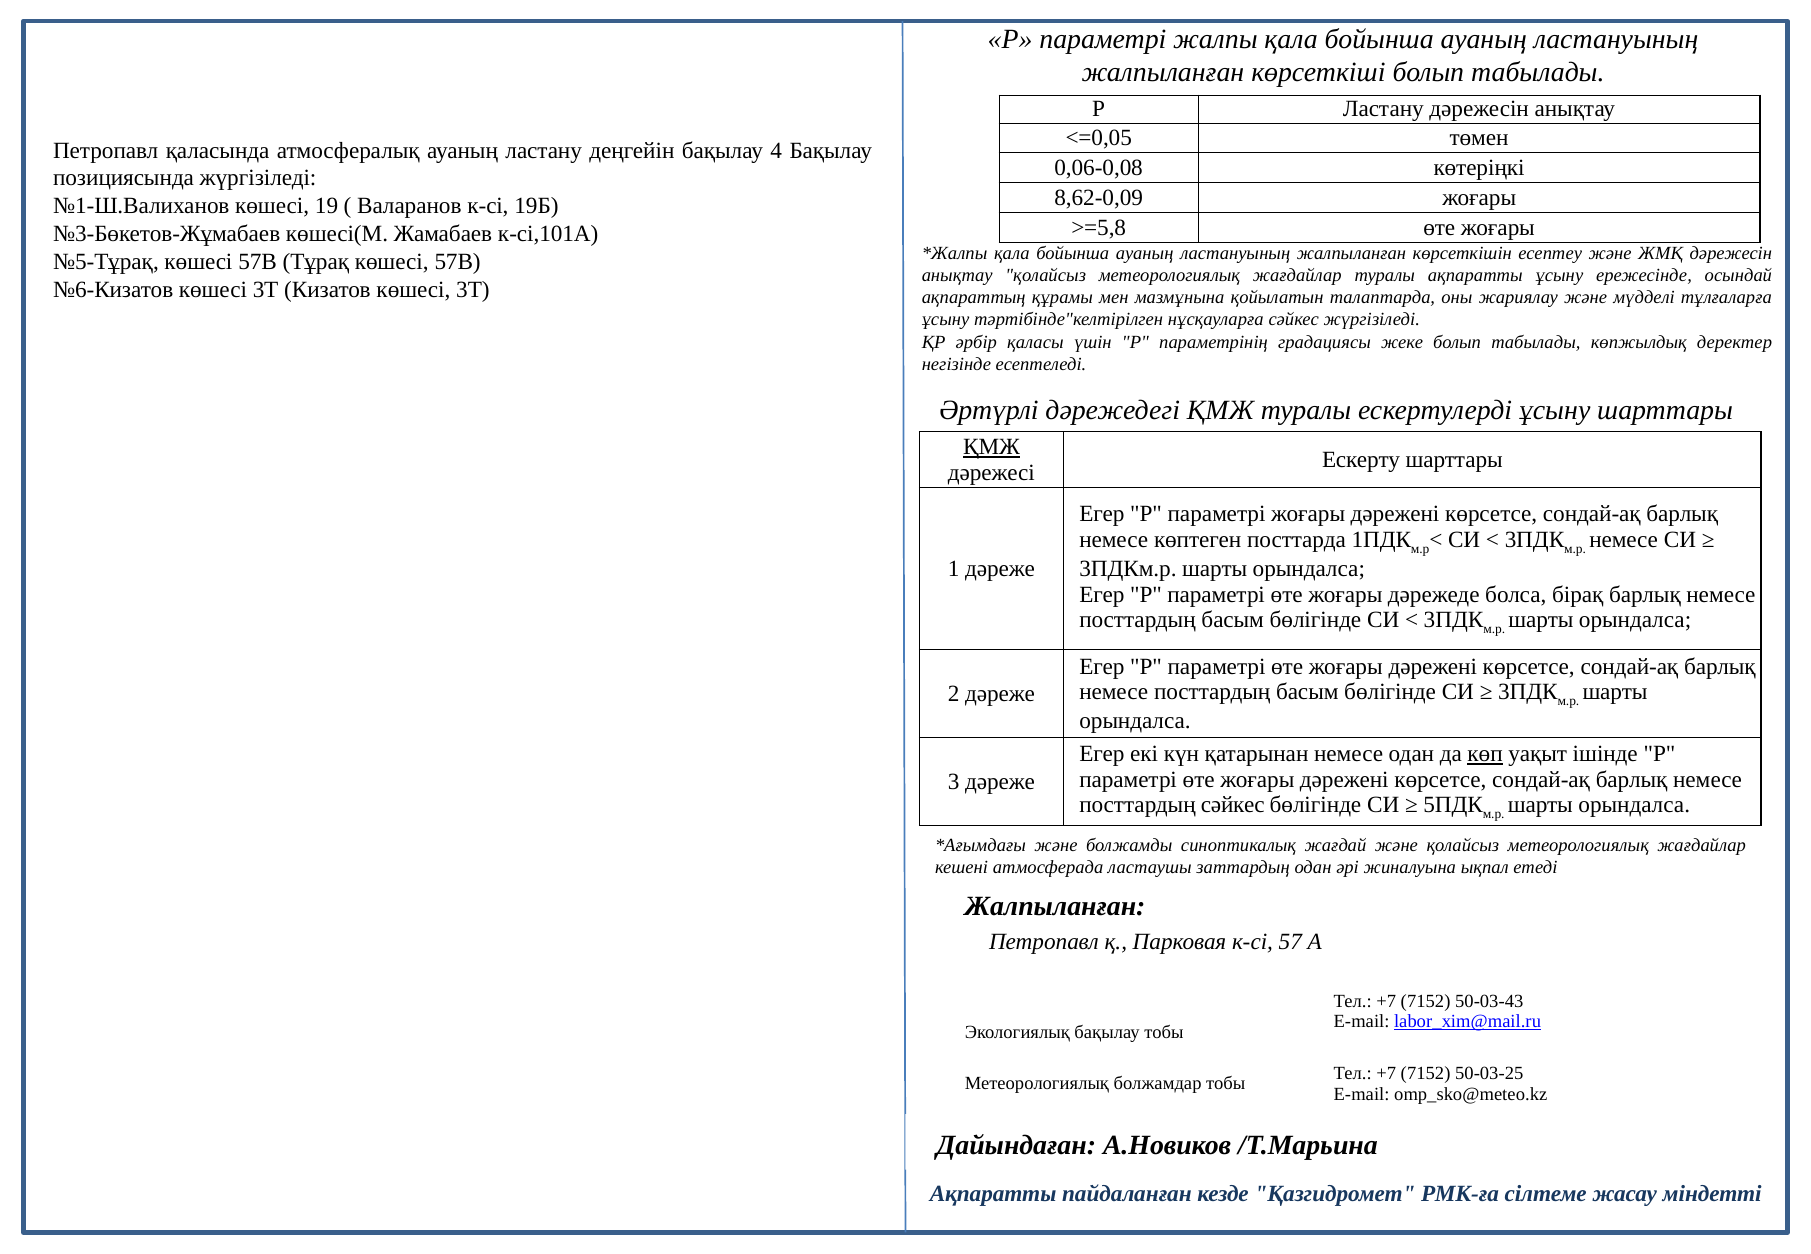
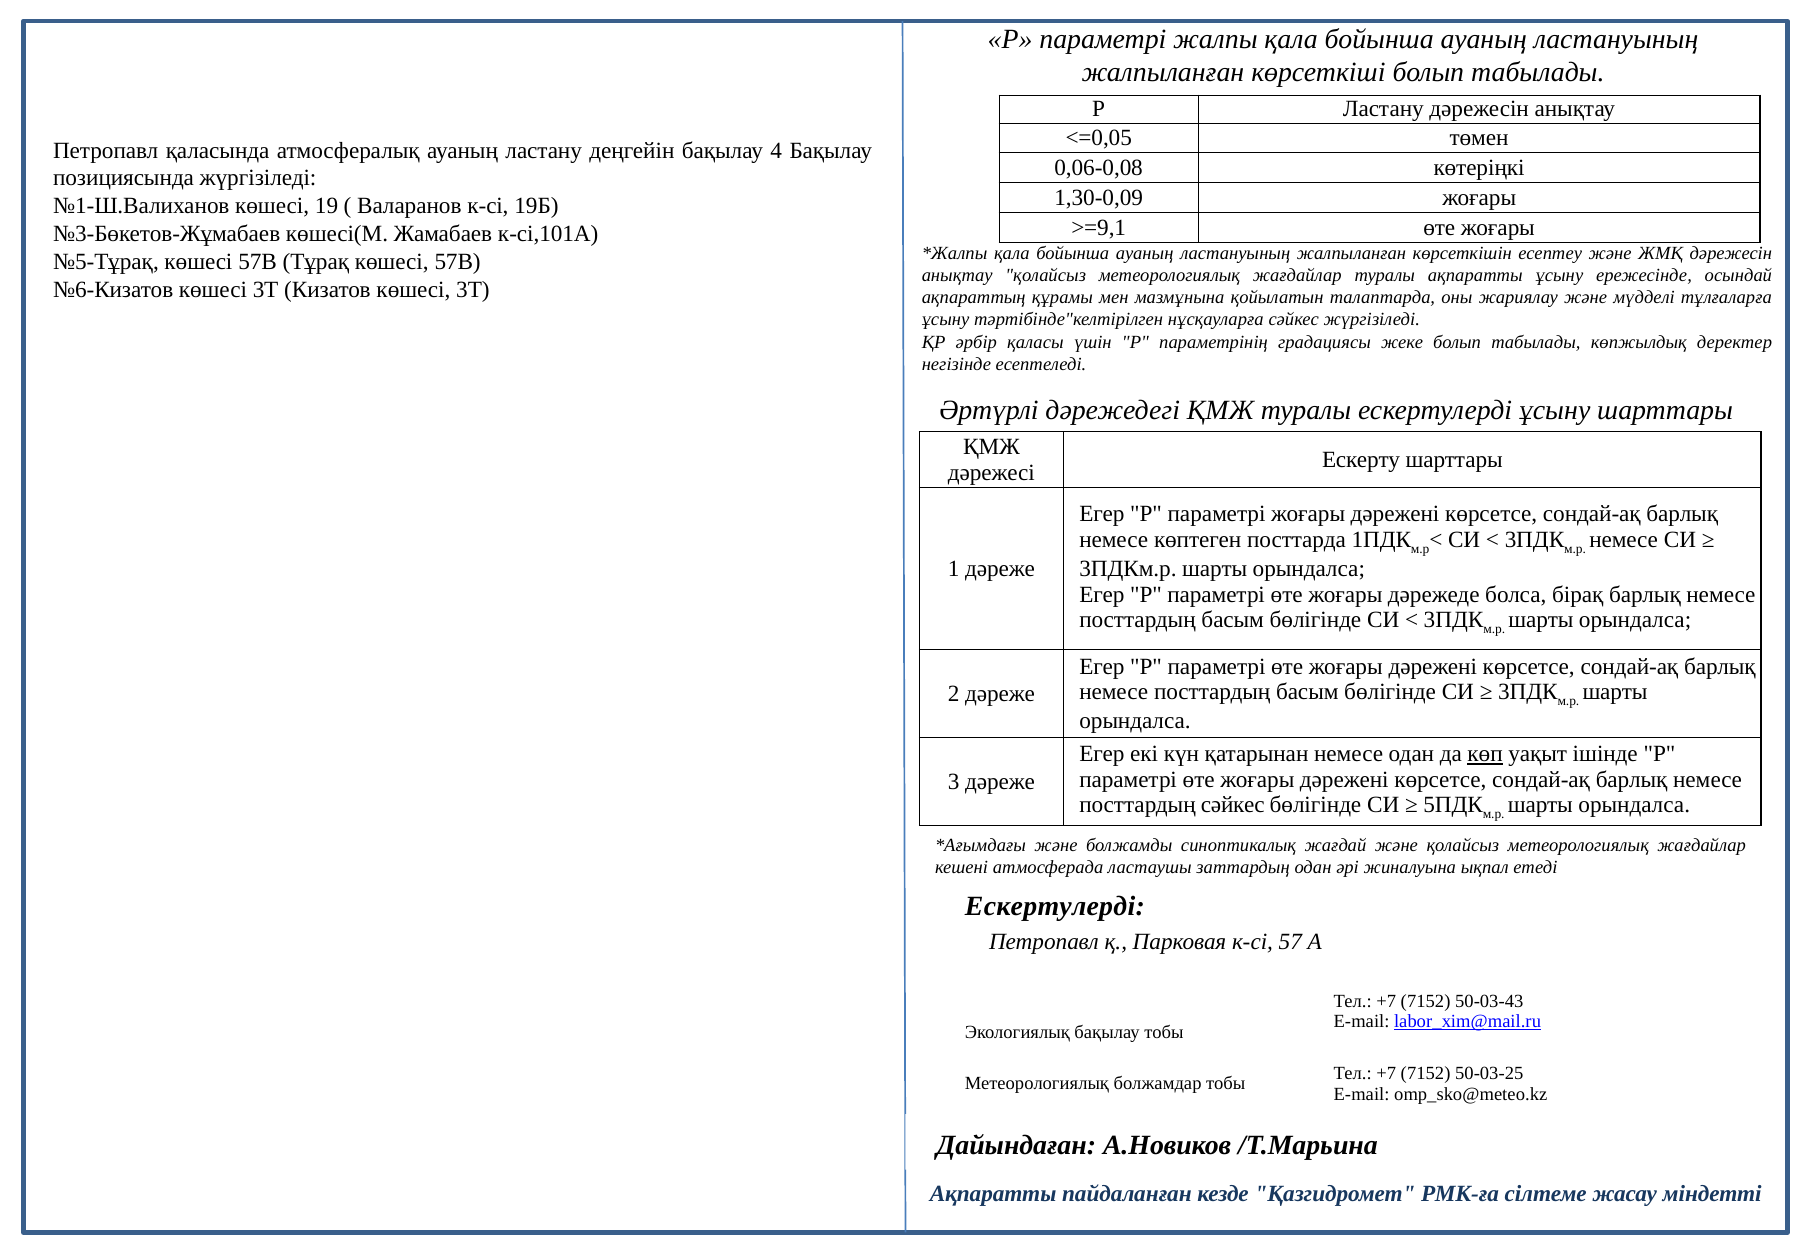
8,62-0,09: 8,62-0,09 -> 1,30-0,09 (1099, 197)
>=5,8: >=5,8 -> >=9,1 (1099, 227)
ҚМЖ underline: present -> none (992, 447)
Жалпыланған: Жалпыланған -> Ескертулерді (1055, 906)
